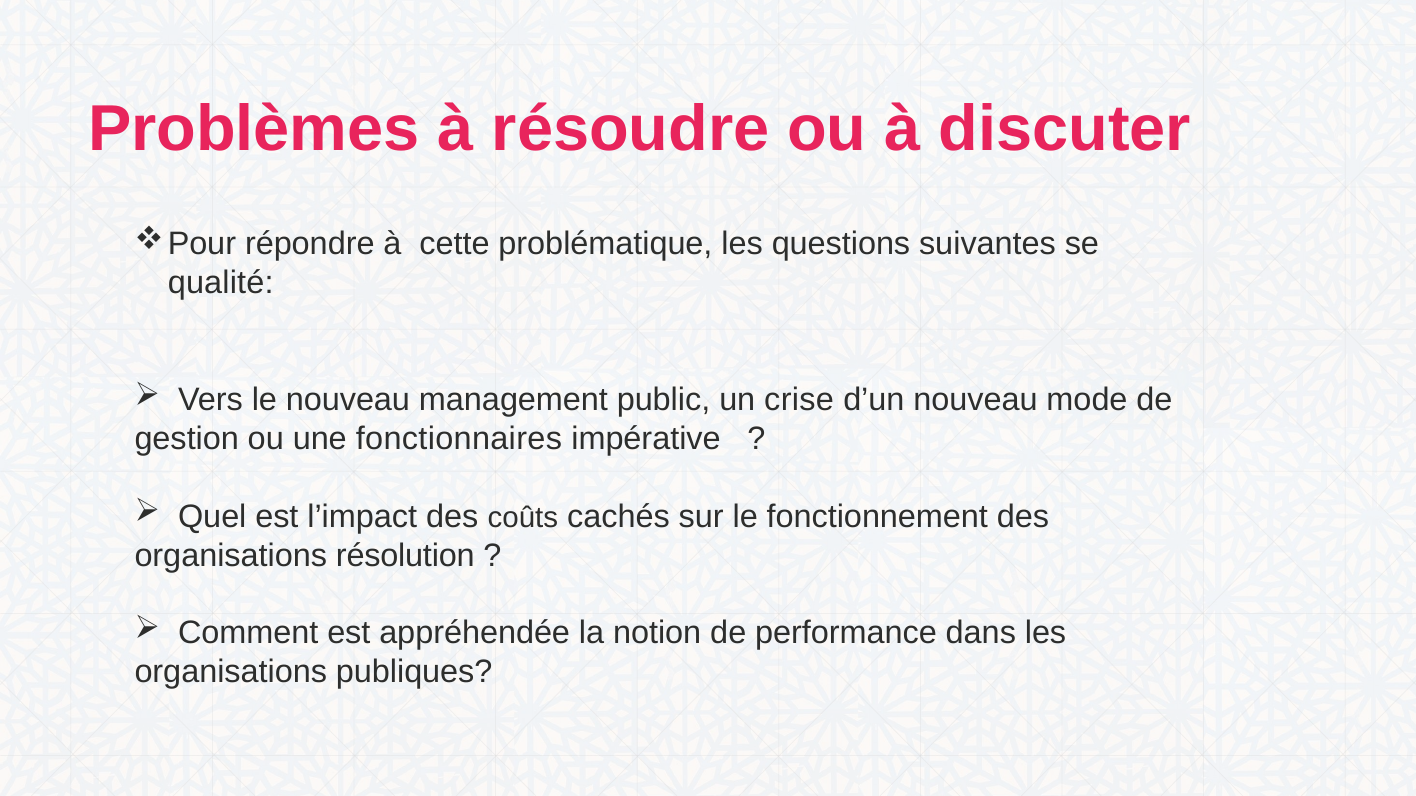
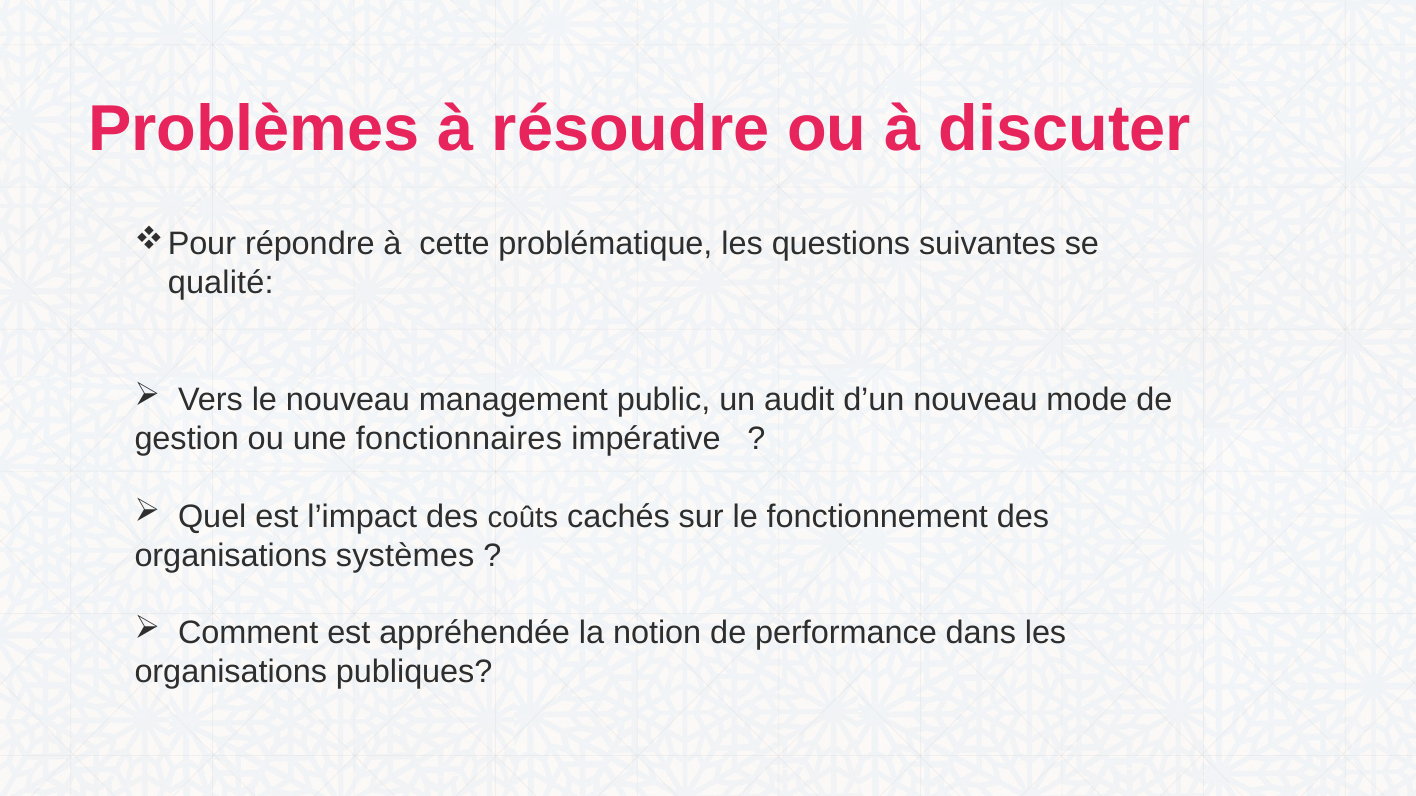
crise: crise -> audit (799, 400)
résolution: résolution -> systèmes (405, 556)
